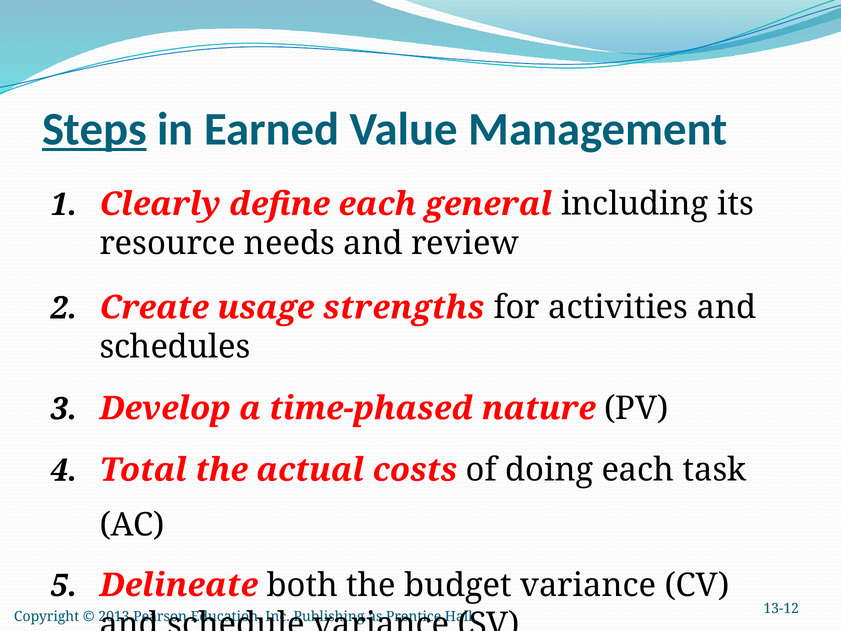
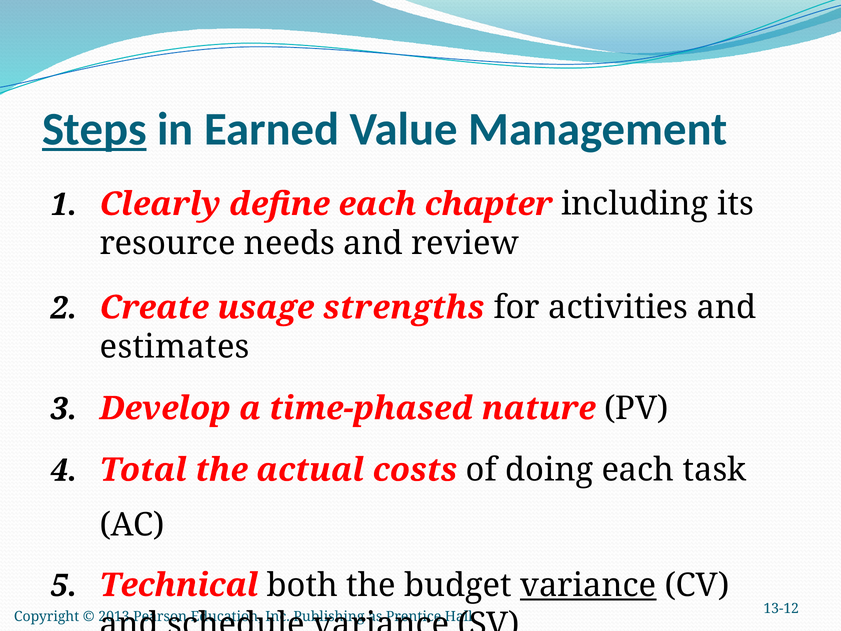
general: general -> chapter (489, 204)
schedules: schedules -> estimates (175, 347)
Delineate: Delineate -> Technical (179, 585)
variance underline: none -> present (588, 585)
